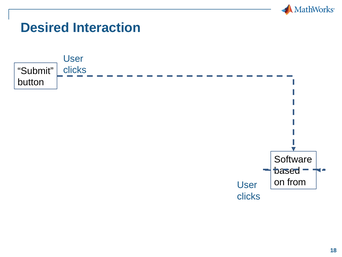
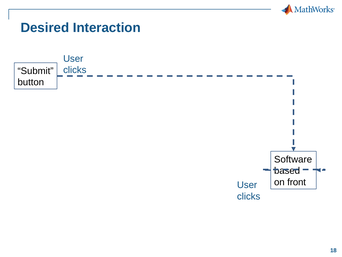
from: from -> front (297, 182)
